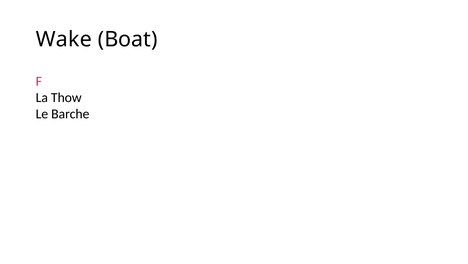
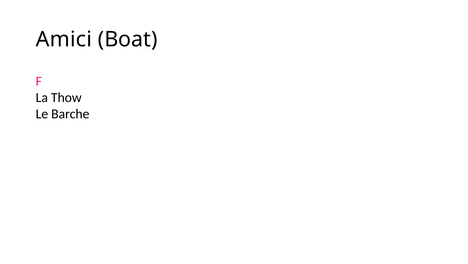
Wake: Wake -> Amici (64, 39)
